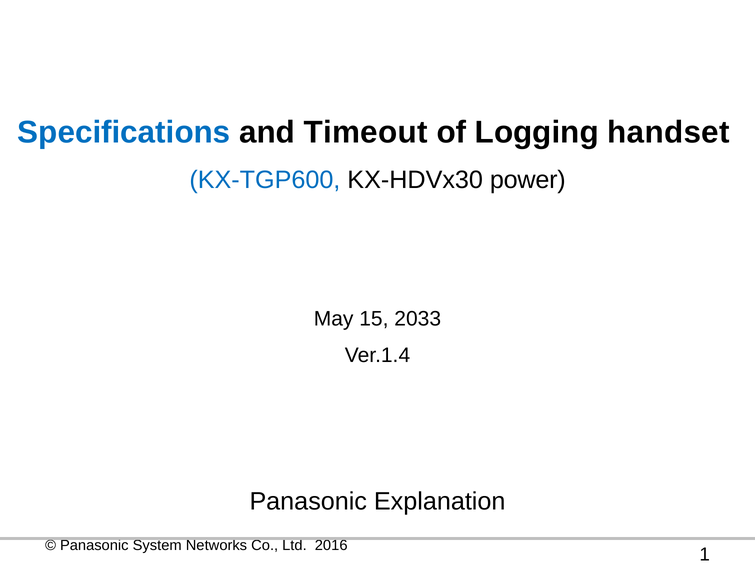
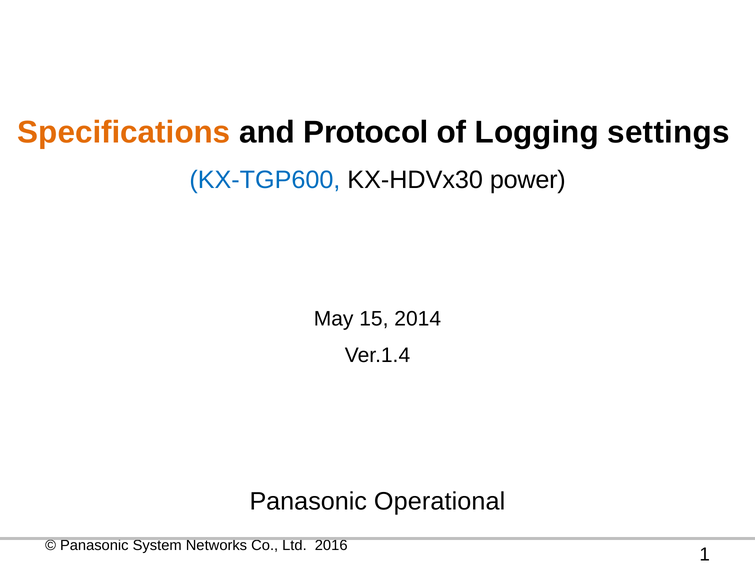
Specifications colour: blue -> orange (124, 132)
Timeout: Timeout -> Protocol (366, 132)
handset: handset -> settings (669, 132)
2033: 2033 -> 2014 (418, 319)
Explanation: Explanation -> Operational (440, 502)
